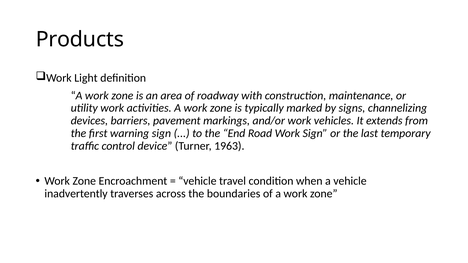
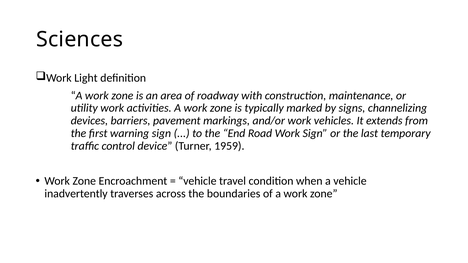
Products: Products -> Sciences (80, 39)
1963: 1963 -> 1959 (229, 146)
